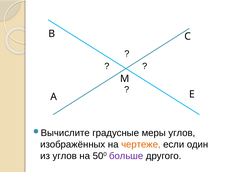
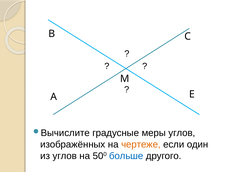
больше colour: purple -> blue (126, 156)
